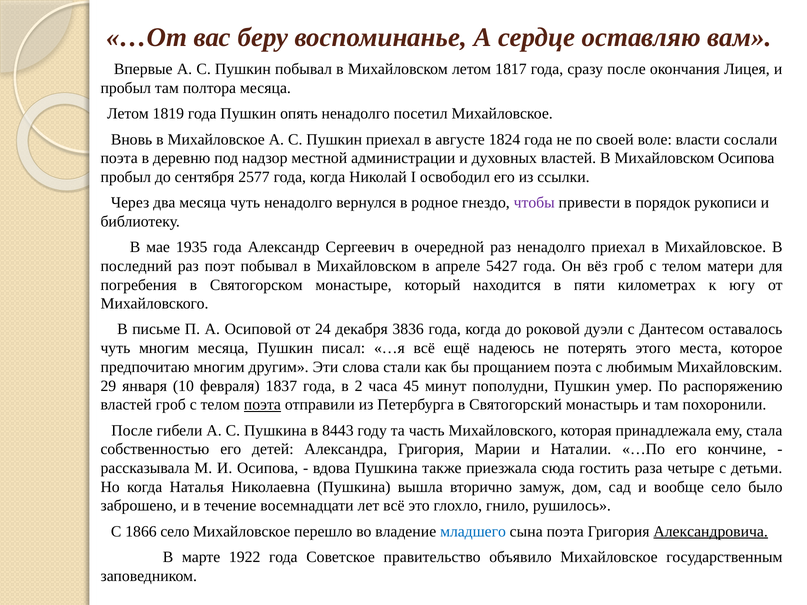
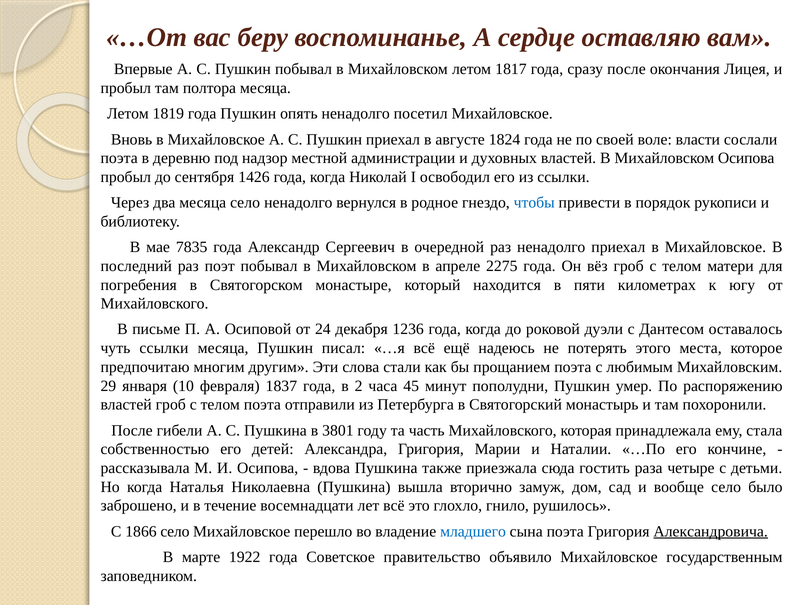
2577: 2577 -> 1426 (254, 177)
месяца чуть: чуть -> село (245, 203)
чтобы colour: purple -> blue (534, 203)
1935: 1935 -> 7835 (192, 247)
5427: 5427 -> 2275 (502, 266)
3836: 3836 -> 1236 (408, 329)
чуть многим: многим -> ссылки (164, 348)
поэта underline: present -> none (262, 405)
8443: 8443 -> 3801 (338, 431)
